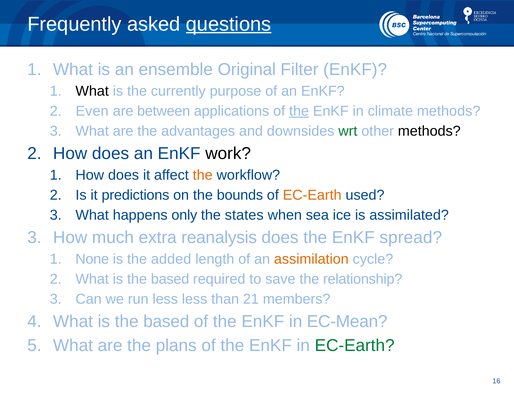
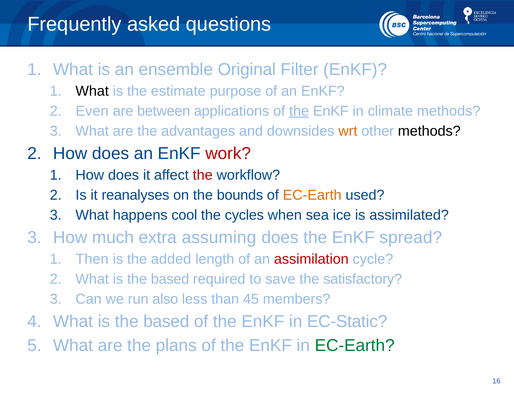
questions underline: present -> none (229, 24)
currently: currently -> estimate (178, 91)
wrt colour: green -> orange (348, 131)
work colour: black -> red (228, 153)
the colour: orange -> red (203, 175)
predictions: predictions -> reanalyses (135, 195)
only: only -> cool (184, 215)
states: states -> cycles (244, 215)
reanalysis: reanalysis -> assuming (219, 237)
None: None -> Then (92, 259)
assimilation colour: orange -> red (311, 259)
relationship: relationship -> satisfactory (363, 279)
run less: less -> also (165, 299)
21: 21 -> 45 (251, 299)
EC-Mean: EC-Mean -> EC-Static (347, 321)
